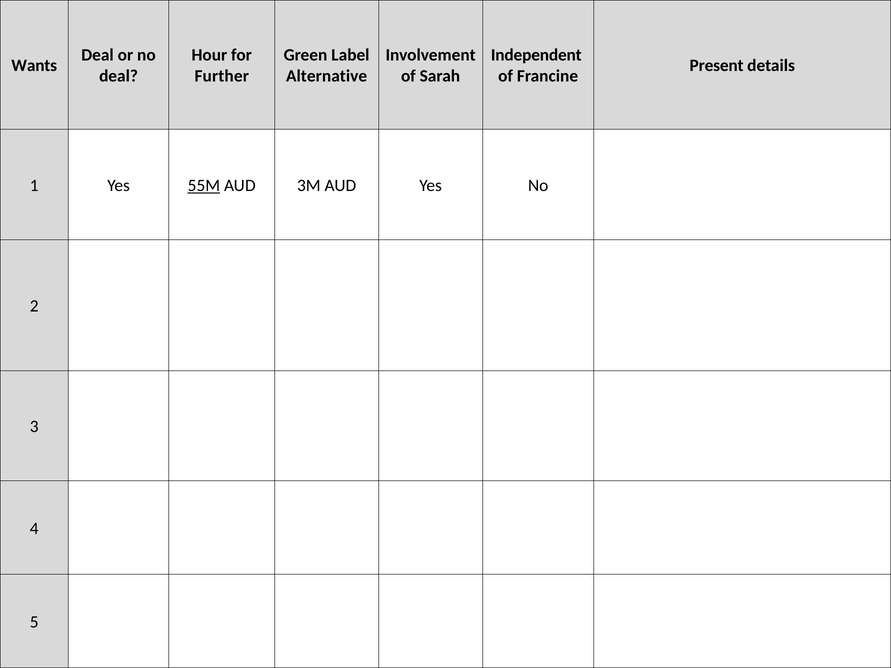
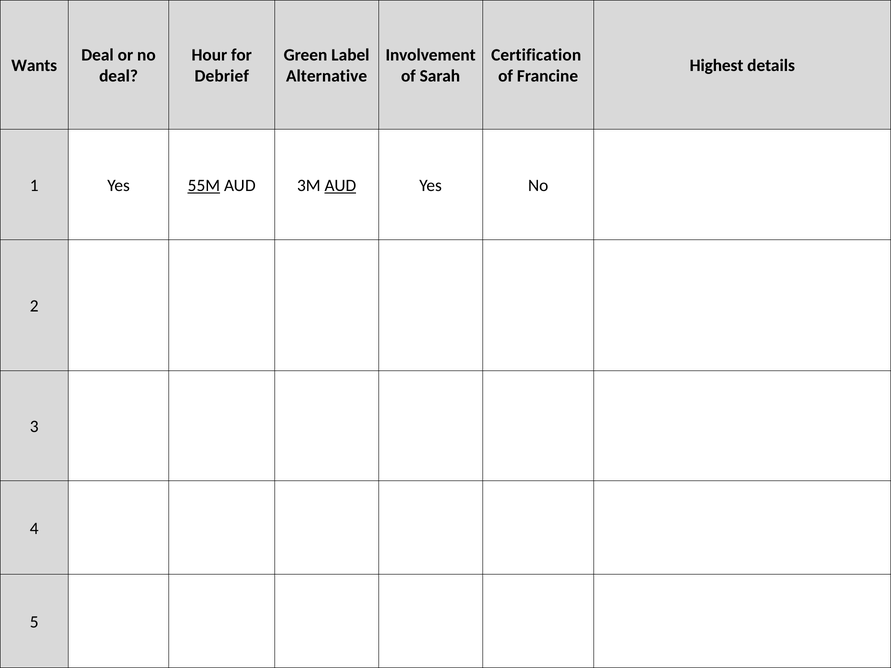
Independent: Independent -> Certification (536, 55)
Present: Present -> Highest (717, 66)
Further: Further -> Debrief (222, 76)
AUD underline: none -> present (340, 185)
